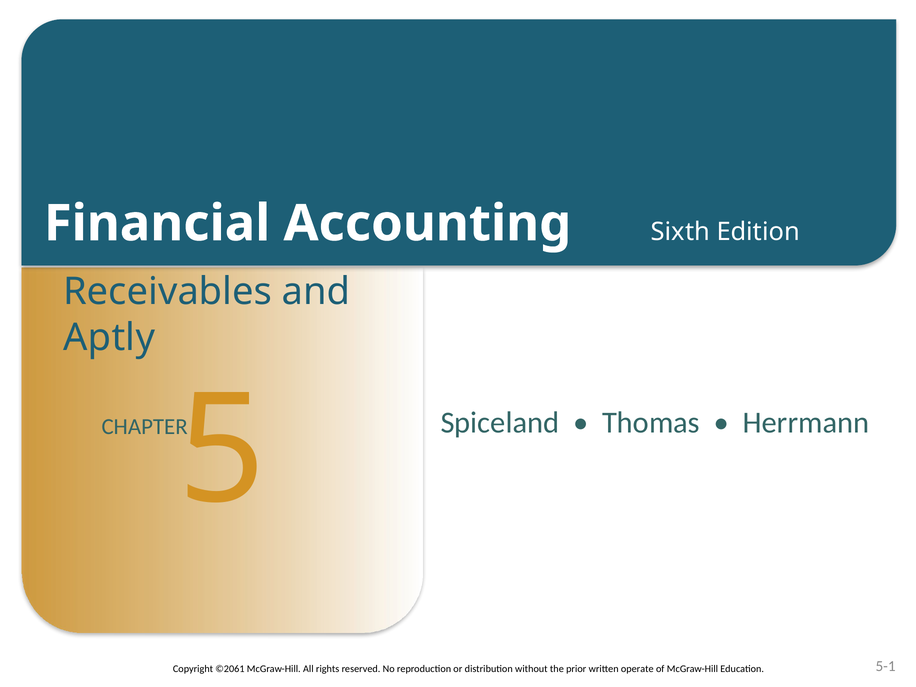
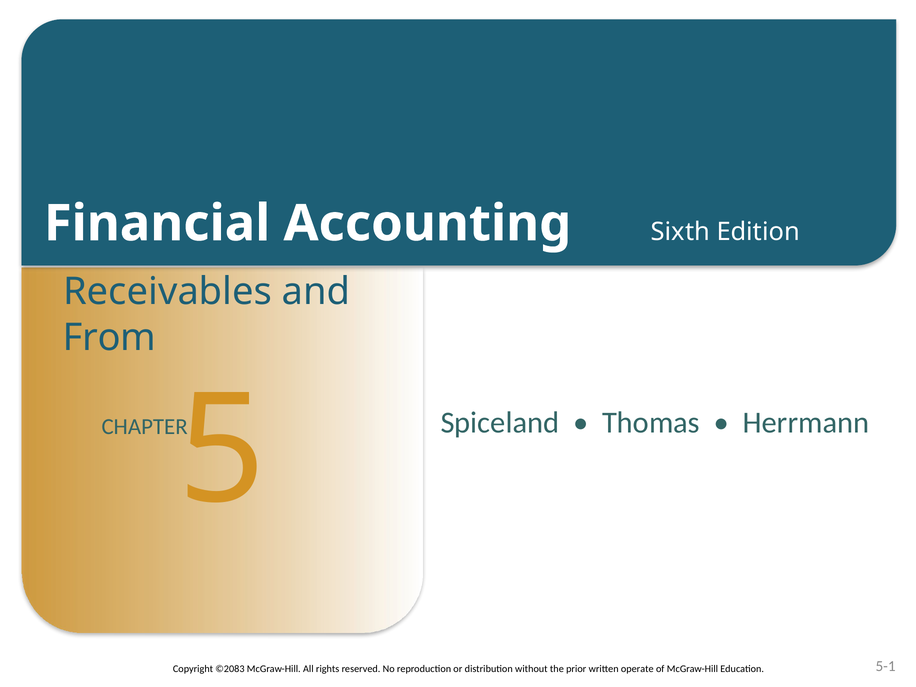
Aptly: Aptly -> From (109, 338)
©2061: ©2061 -> ©2083 (230, 669)
